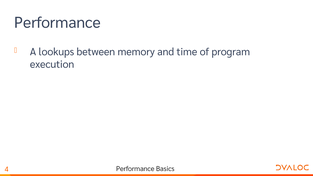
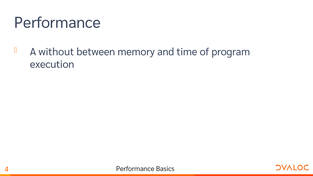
lookups: lookups -> without (56, 52)
